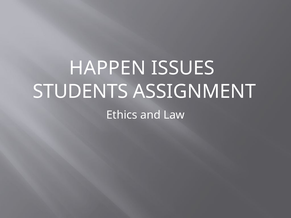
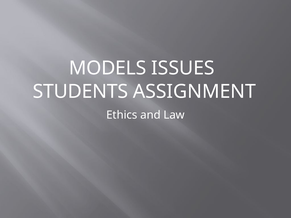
HAPPEN: HAPPEN -> MODELS (108, 68)
